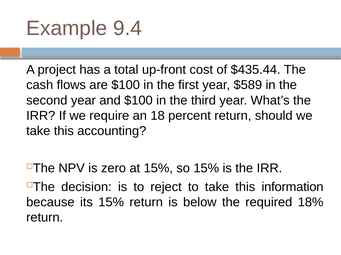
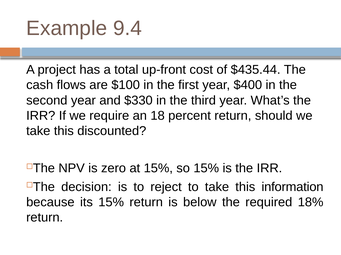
$589: $589 -> $400 (248, 85)
and $100: $100 -> $330 (138, 101)
accounting: accounting -> discounted (112, 131)
